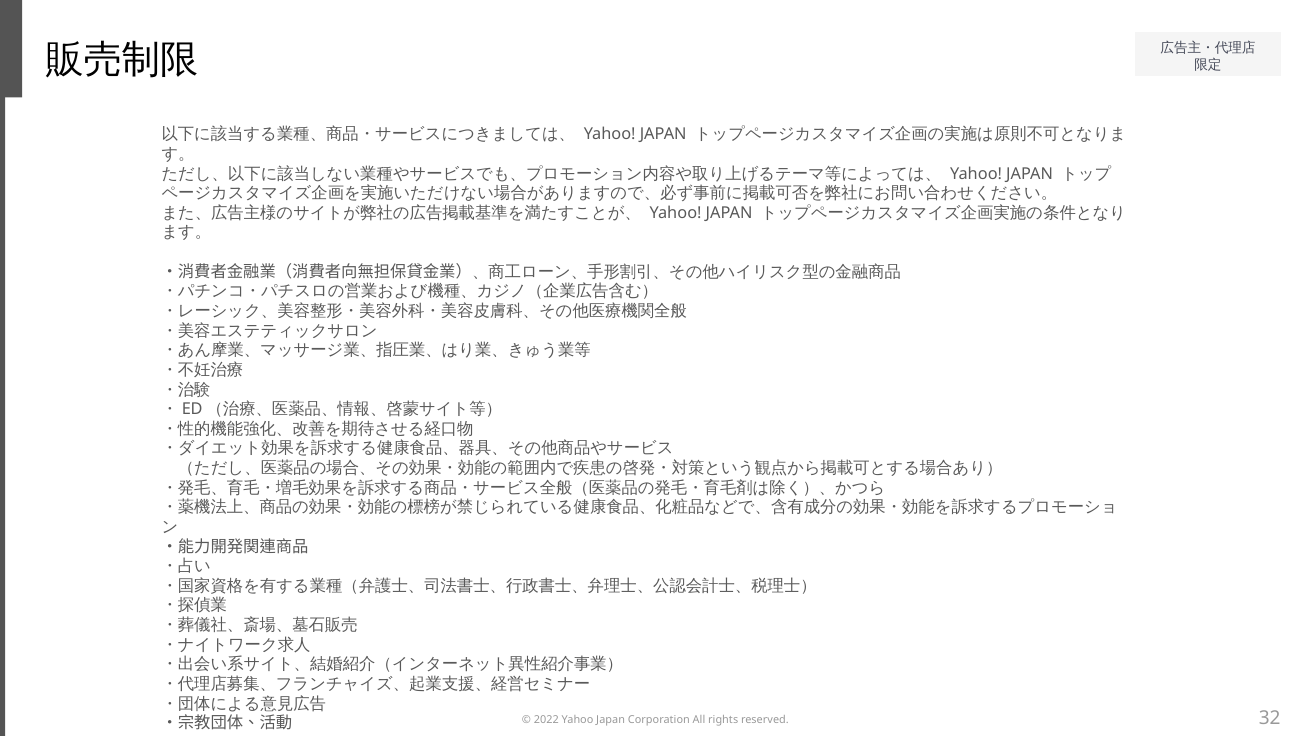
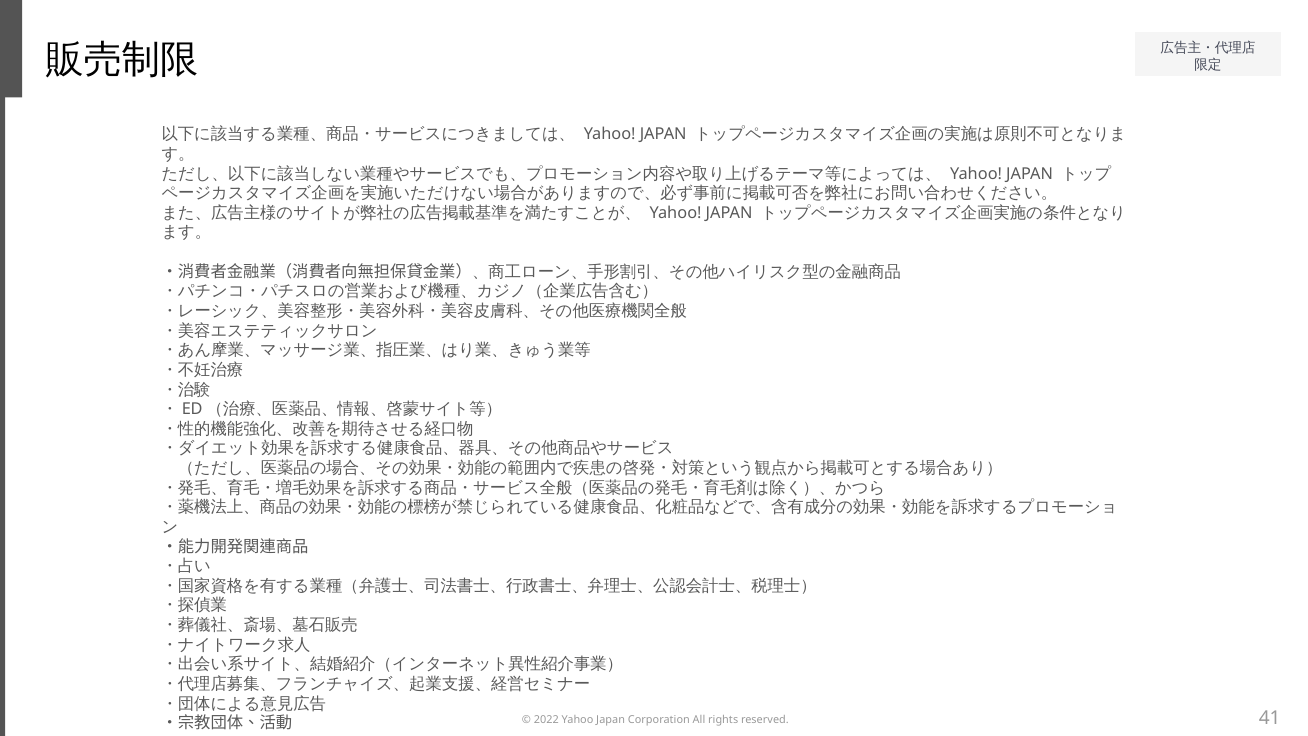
32: 32 -> 41 (1270, 718)
